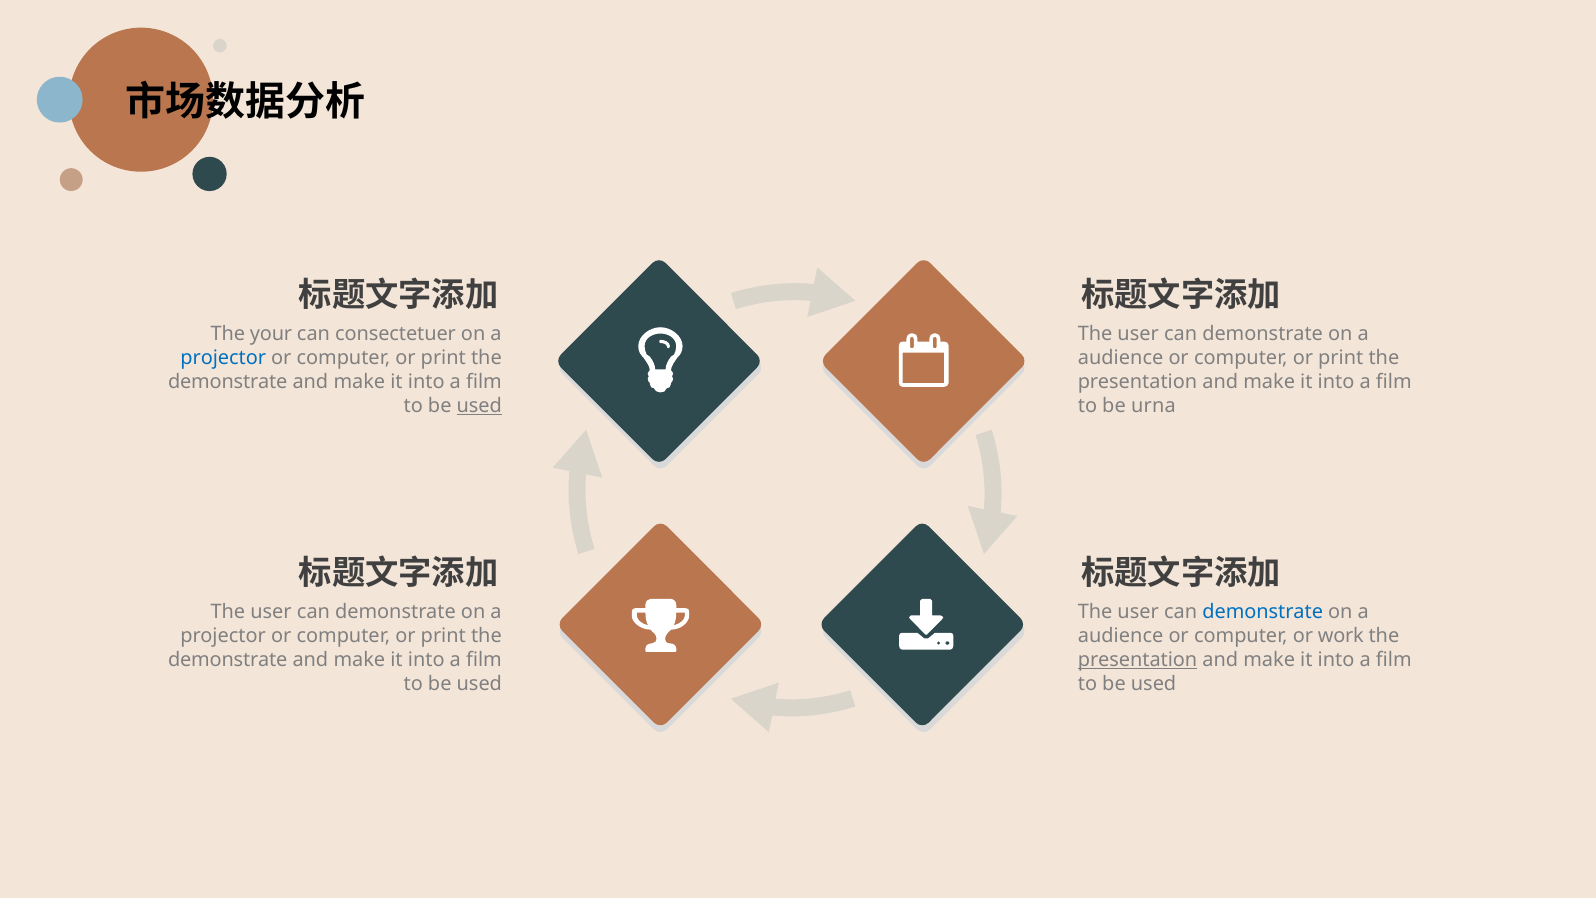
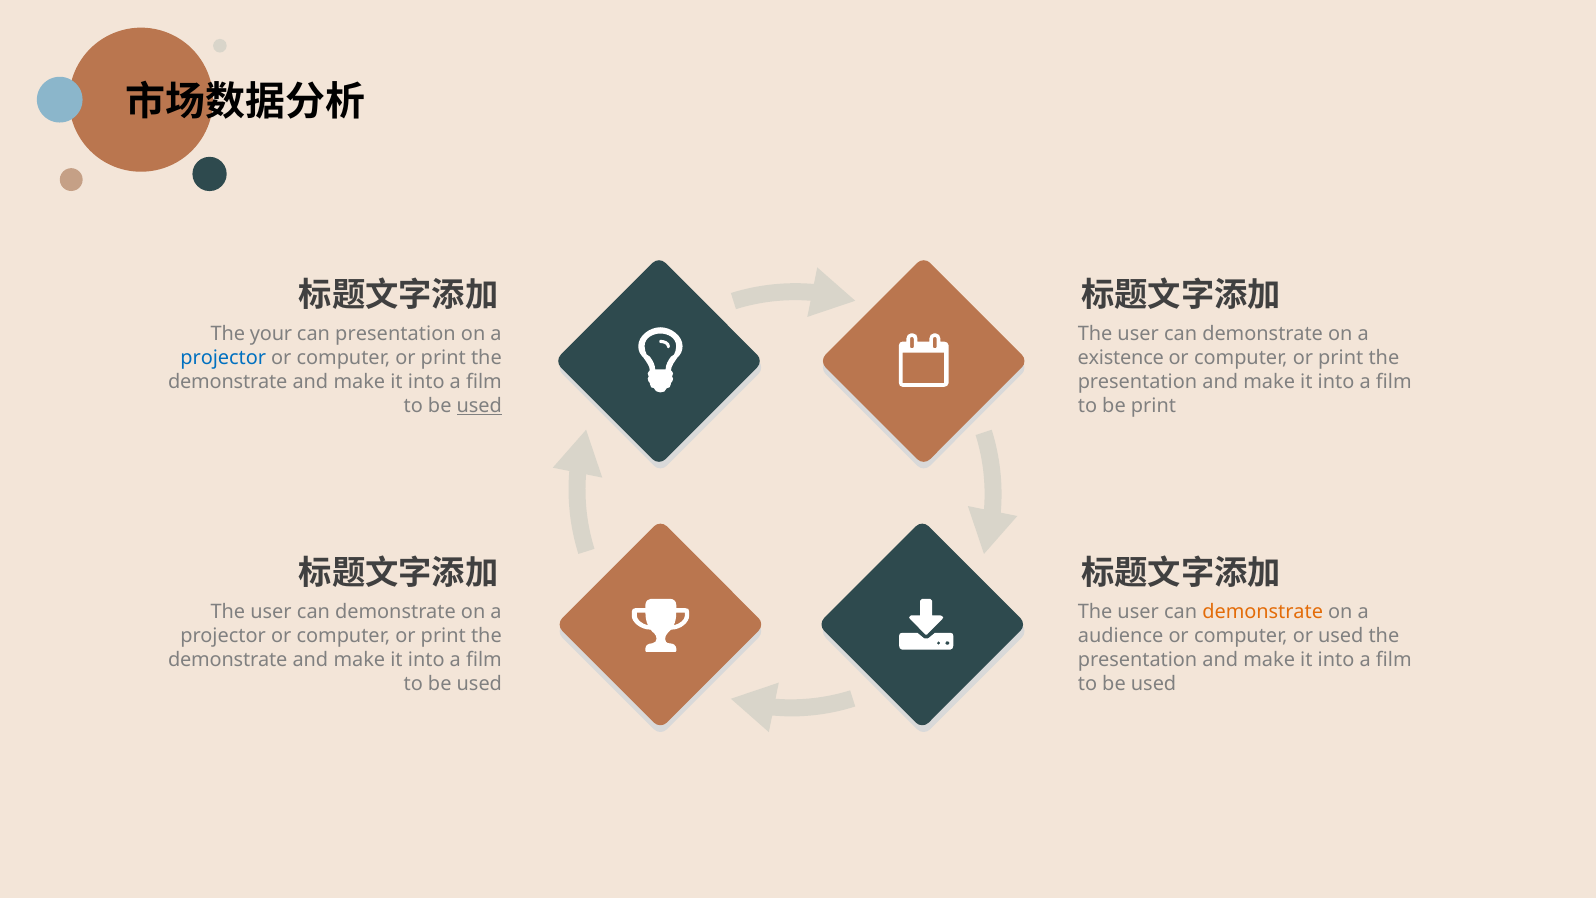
can consectetuer: consectetuer -> presentation (395, 334)
audience: audience -> existence (1121, 358)
be urna: urna -> print (1154, 406)
demonstrate colour: blue -> orange (1263, 612)
or work: work -> used (1341, 636)
presentation underline: present -> none (1138, 659)
